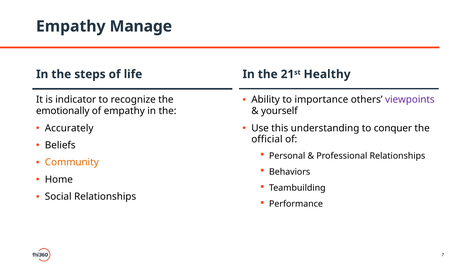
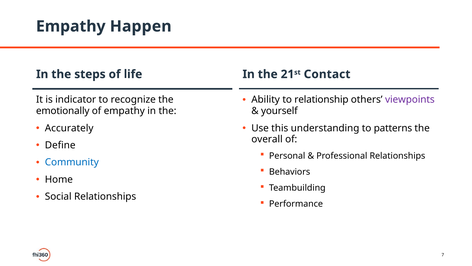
Manage: Manage -> Happen (141, 26)
Healthy: Healthy -> Contact (327, 74)
importance: importance -> relationship (321, 100)
conquer: conquer -> patterns (393, 128)
official: official -> overall (267, 139)
Beliefs: Beliefs -> Define (60, 145)
Community colour: orange -> blue (72, 162)
